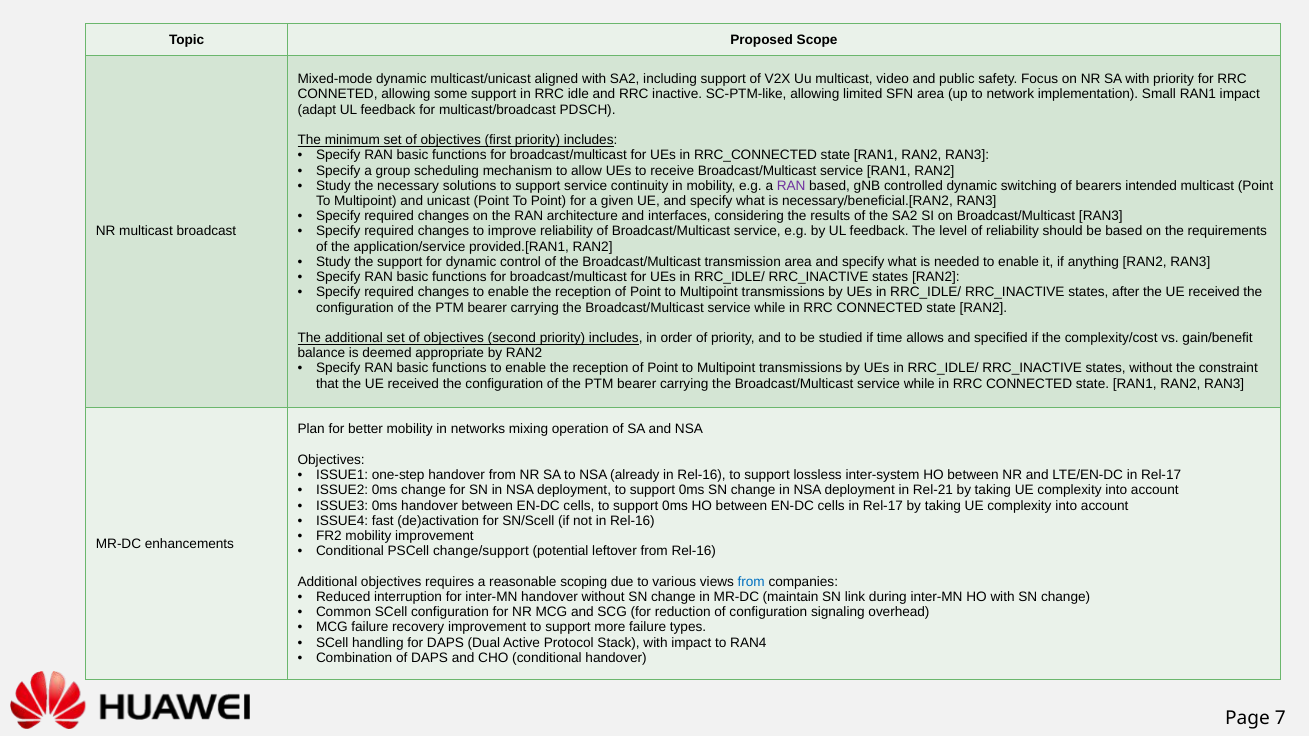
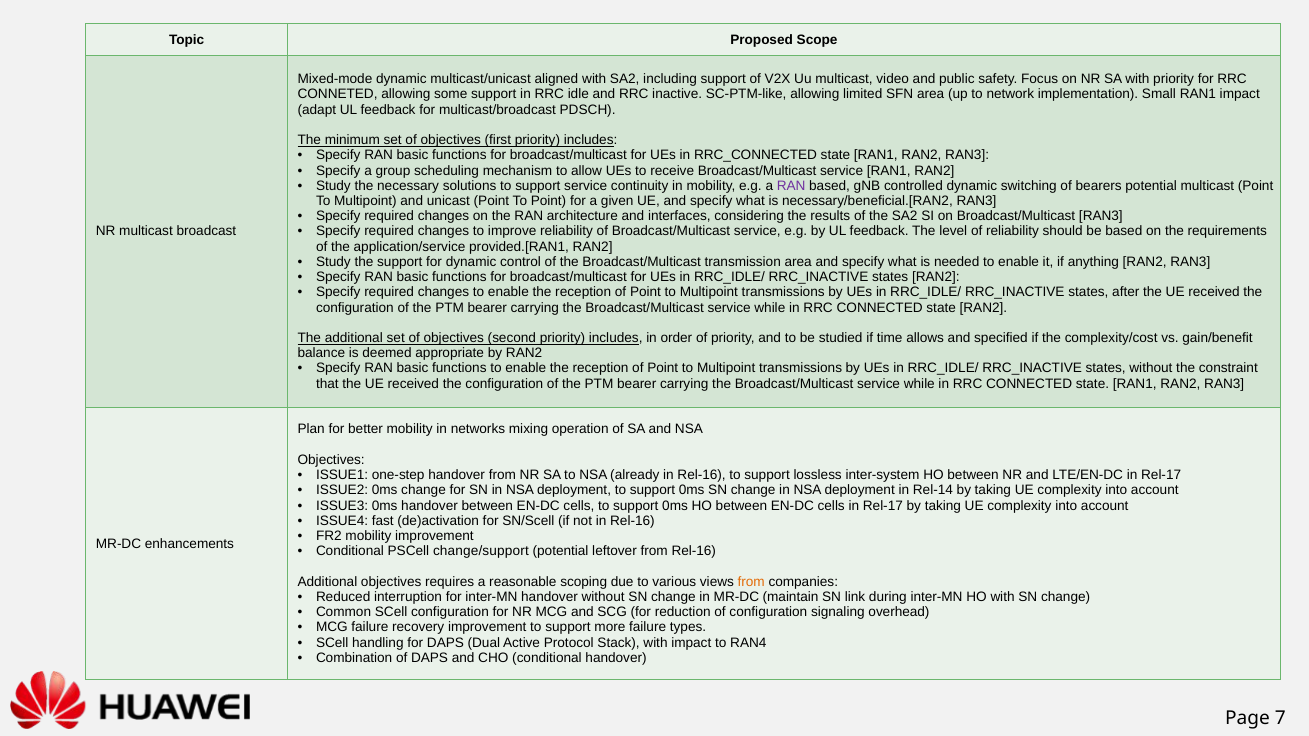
bearers intended: intended -> potential (1151, 186)
Rel-21: Rel-21 -> Rel-14 (933, 490)
from colour: blue -> orange (751, 582)
